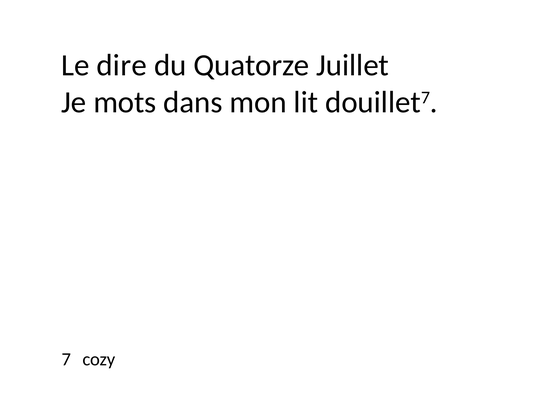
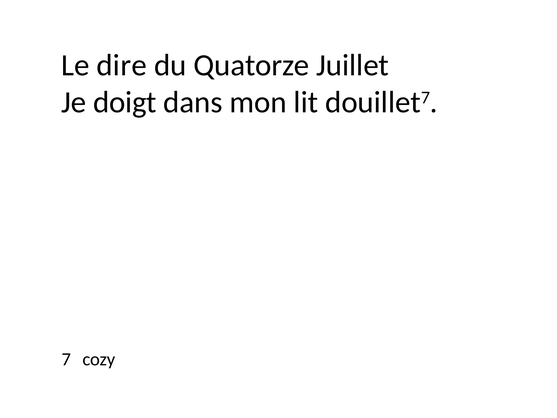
mots: mots -> doigt (125, 102)
